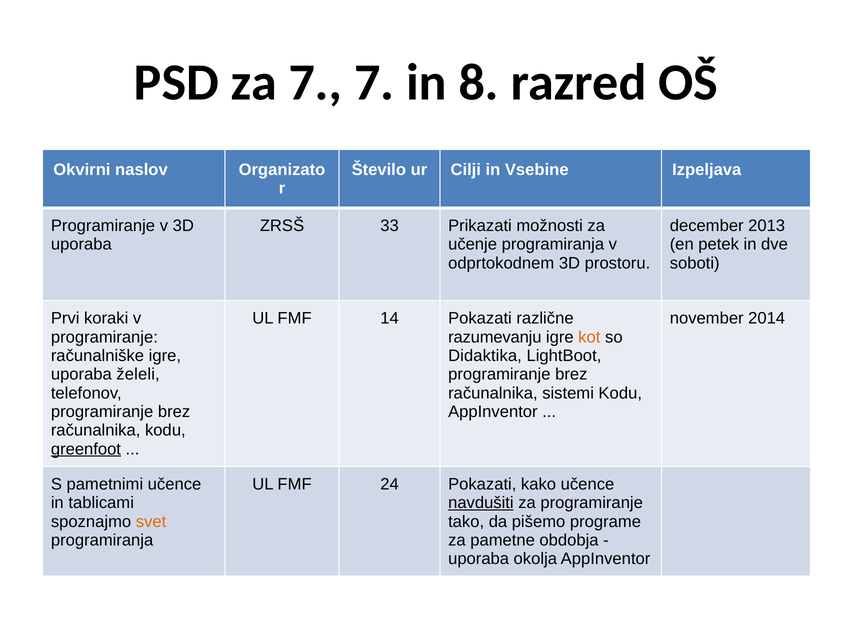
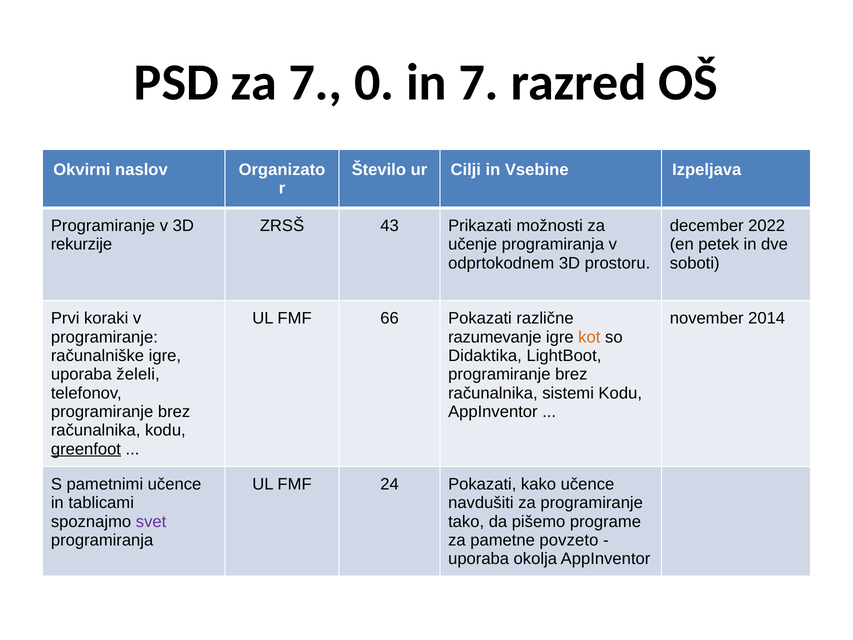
7 7: 7 -> 0 (374, 83)
in 8: 8 -> 7 (479, 83)
33: 33 -> 43 (390, 226)
2013: 2013 -> 2022 (767, 226)
uporaba: uporaba -> rekurzije (81, 244)
14: 14 -> 66 (390, 318)
razumevanju: razumevanju -> razumevanje (495, 337)
navdušiti underline: present -> none (481, 503)
svet colour: orange -> purple (151, 521)
obdobja: obdobja -> povzeto (569, 540)
